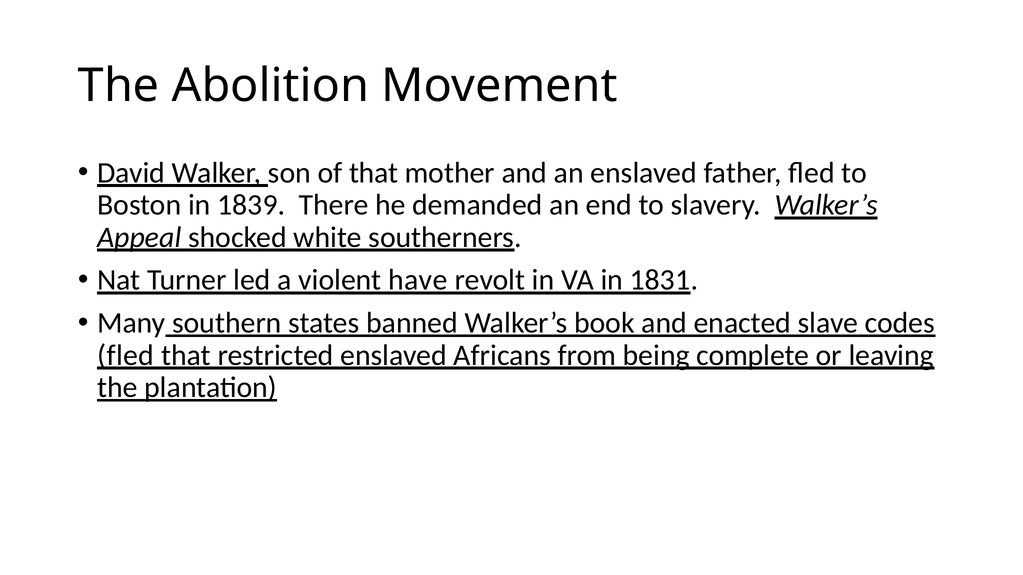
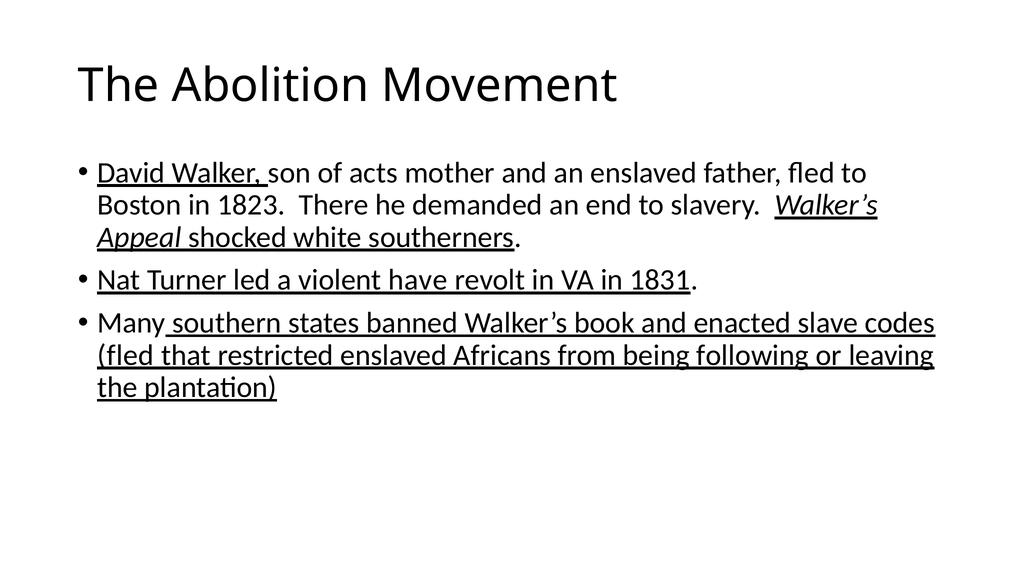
of that: that -> acts (373, 173)
1839: 1839 -> 1823 (251, 205)
complete: complete -> following (753, 355)
